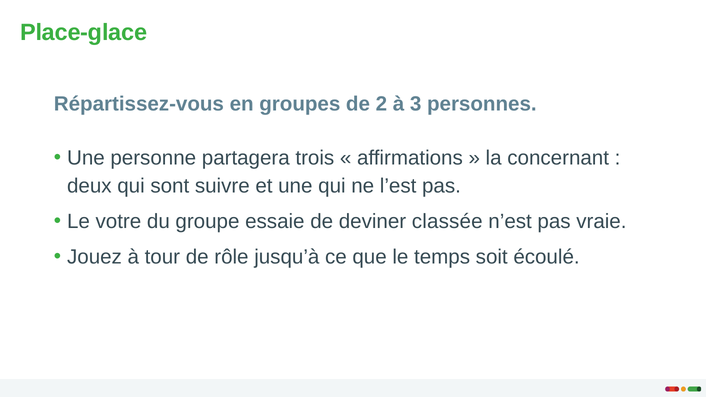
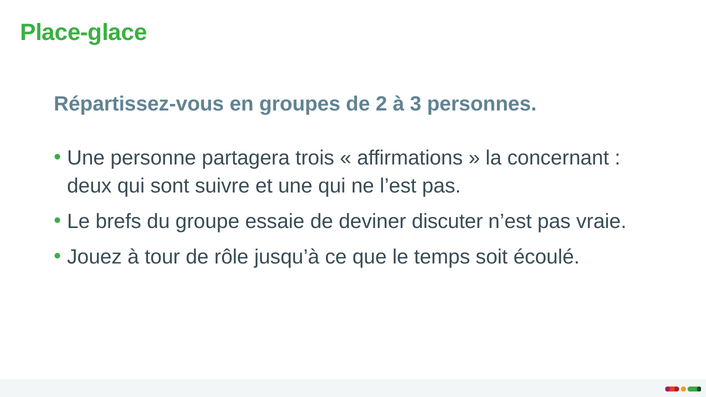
votre: votre -> brefs (118, 222)
classée: classée -> discuter (447, 222)
